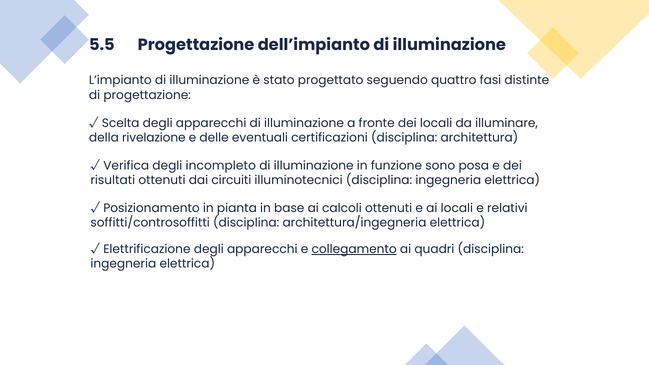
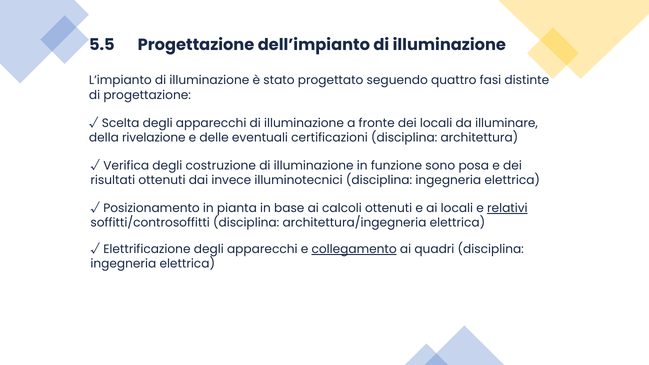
incompleto: incompleto -> costruzione (221, 166)
circuiti: circuiti -> invece (231, 180)
relativi underline: none -> present (507, 208)
